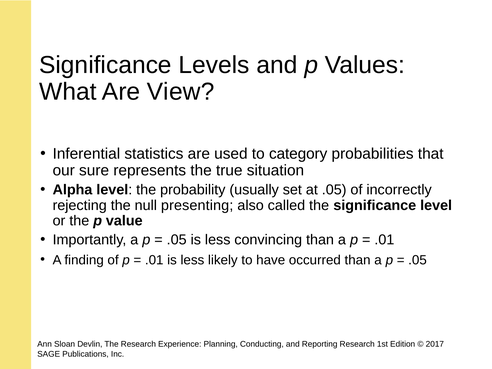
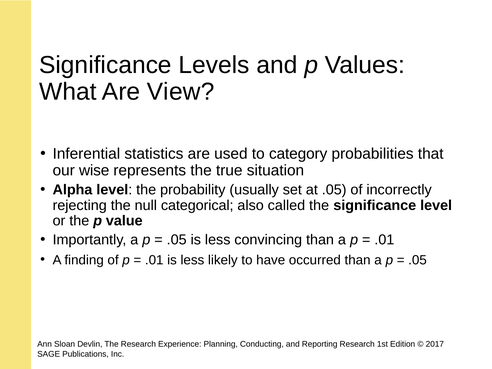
sure: sure -> wise (94, 170)
presenting: presenting -> categorical (197, 205)
